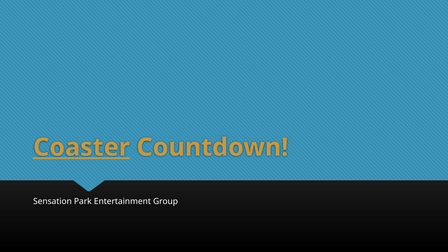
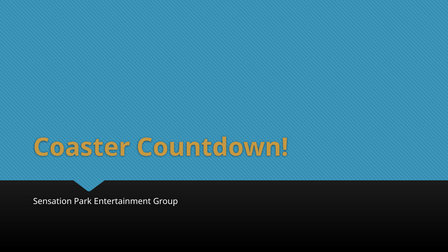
Coaster underline: present -> none (82, 147)
